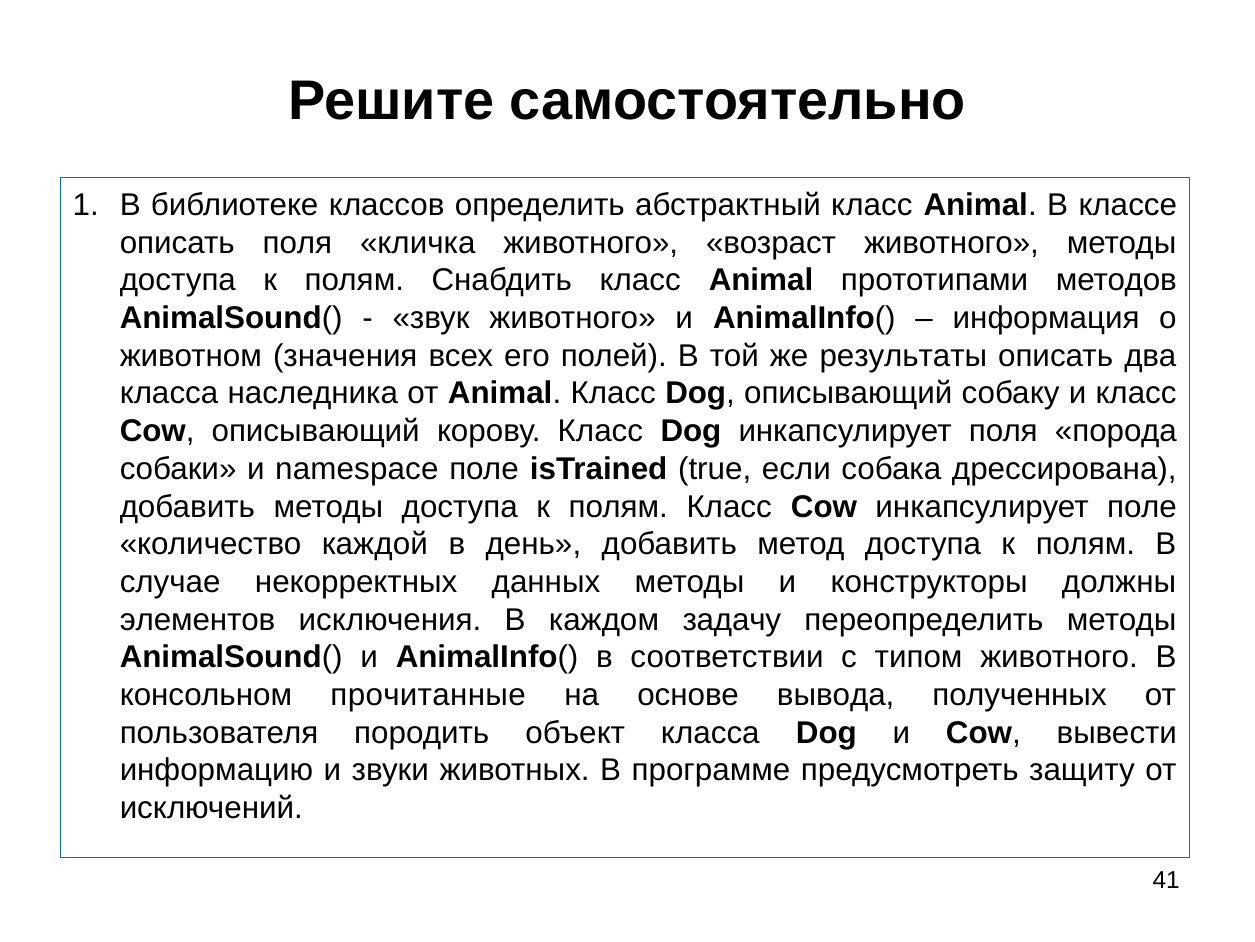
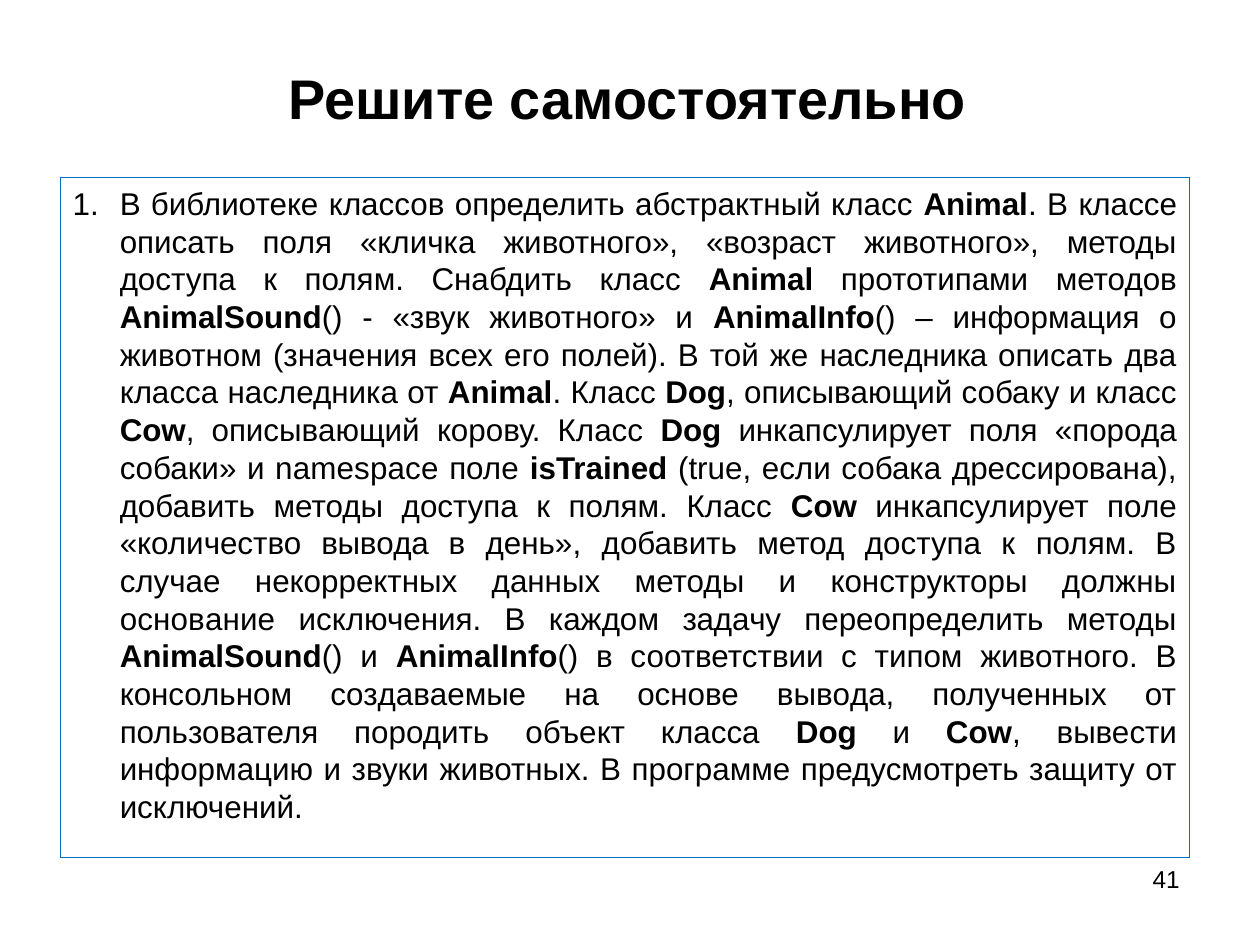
же результаты: результаты -> наследника (903, 356)
количество каждой: каждой -> вывода (375, 544)
элементов: элементов -> основание (197, 619)
прочитанные: прочитанные -> создаваемые (428, 695)
